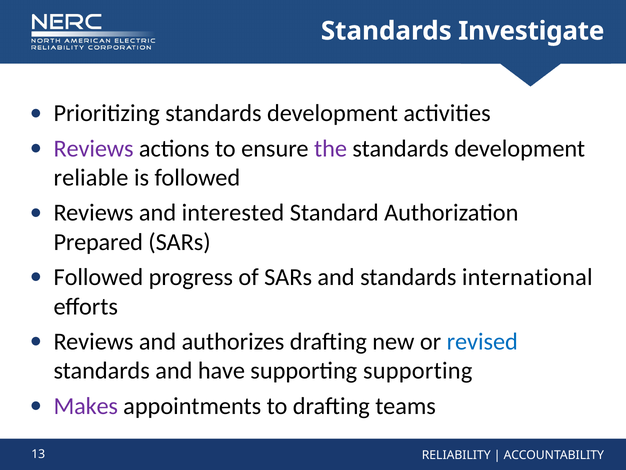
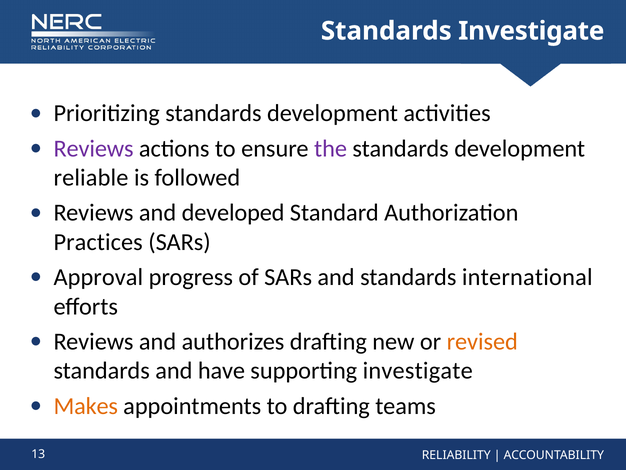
interested: interested -> developed (233, 213)
Prepared: Prepared -> Practices (98, 242)
Followed: Followed -> Approval (98, 277)
revised colour: blue -> orange (482, 341)
supporting supporting: supporting -> investigate (418, 370)
Makes colour: purple -> orange (86, 406)
